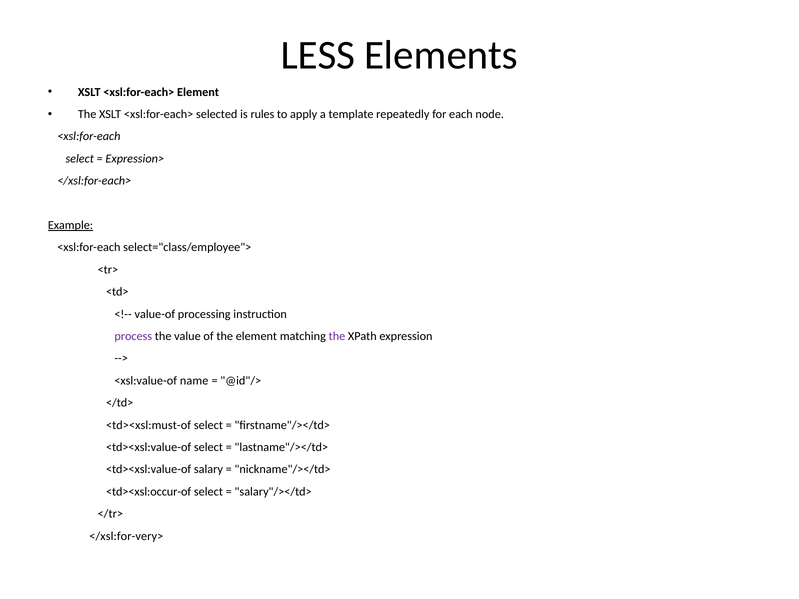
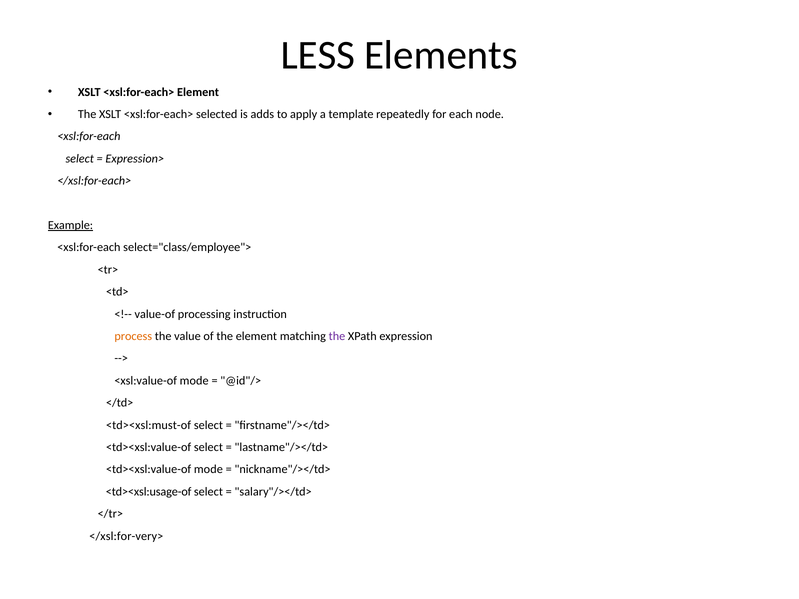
rules: rules -> adds (262, 114)
process colour: purple -> orange (133, 336)
<xsl:value-of name: name -> mode (194, 381)
<td><xsl:value-of salary: salary -> mode (208, 470)
<td><xsl:occur-of: <td><xsl:occur-of -> <td><xsl:usage-of (149, 492)
